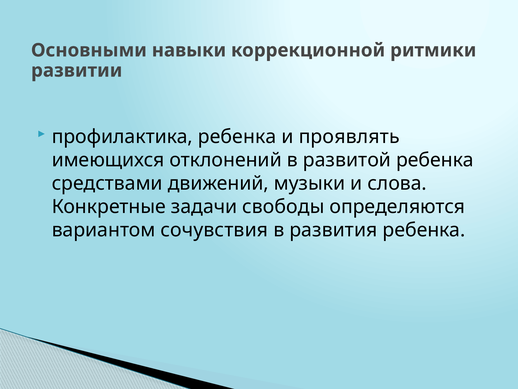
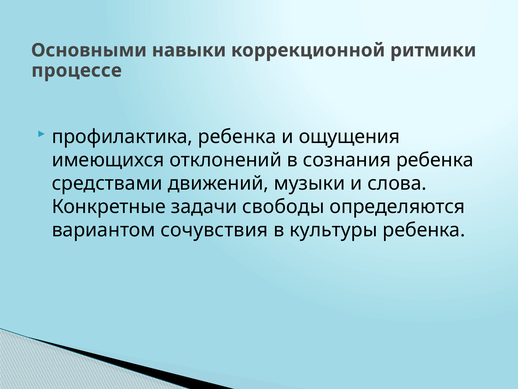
развитии: развитии -> процессе (77, 70)
проявлять: проявлять -> ощущения (349, 136)
развитой: развитой -> сознания (347, 160)
развития: развития -> культуры (333, 230)
